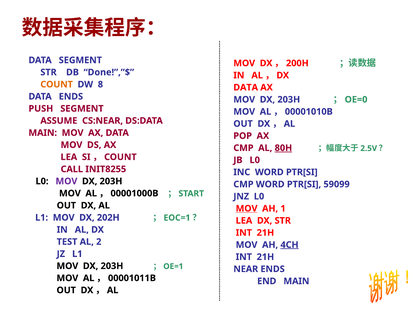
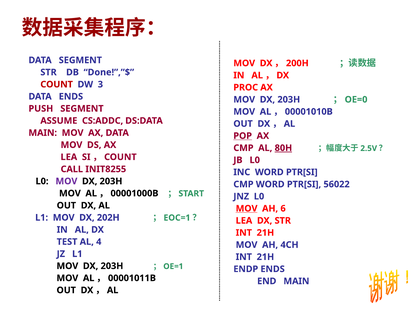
COUNT colour: orange -> red (57, 84)
8: 8 -> 3 (100, 84)
DATA: DATA -> PROC (246, 87)
CS:NEAR: CS:NEAR -> CS:ADDC (103, 121)
POP underline: none -> present (243, 136)
59099: 59099 -> 56022 (337, 184)
1: 1 -> 6 (283, 208)
2: 2 -> 4 (99, 242)
4CH underline: present -> none (290, 245)
NEAR: NEAR -> ENDP (246, 269)
